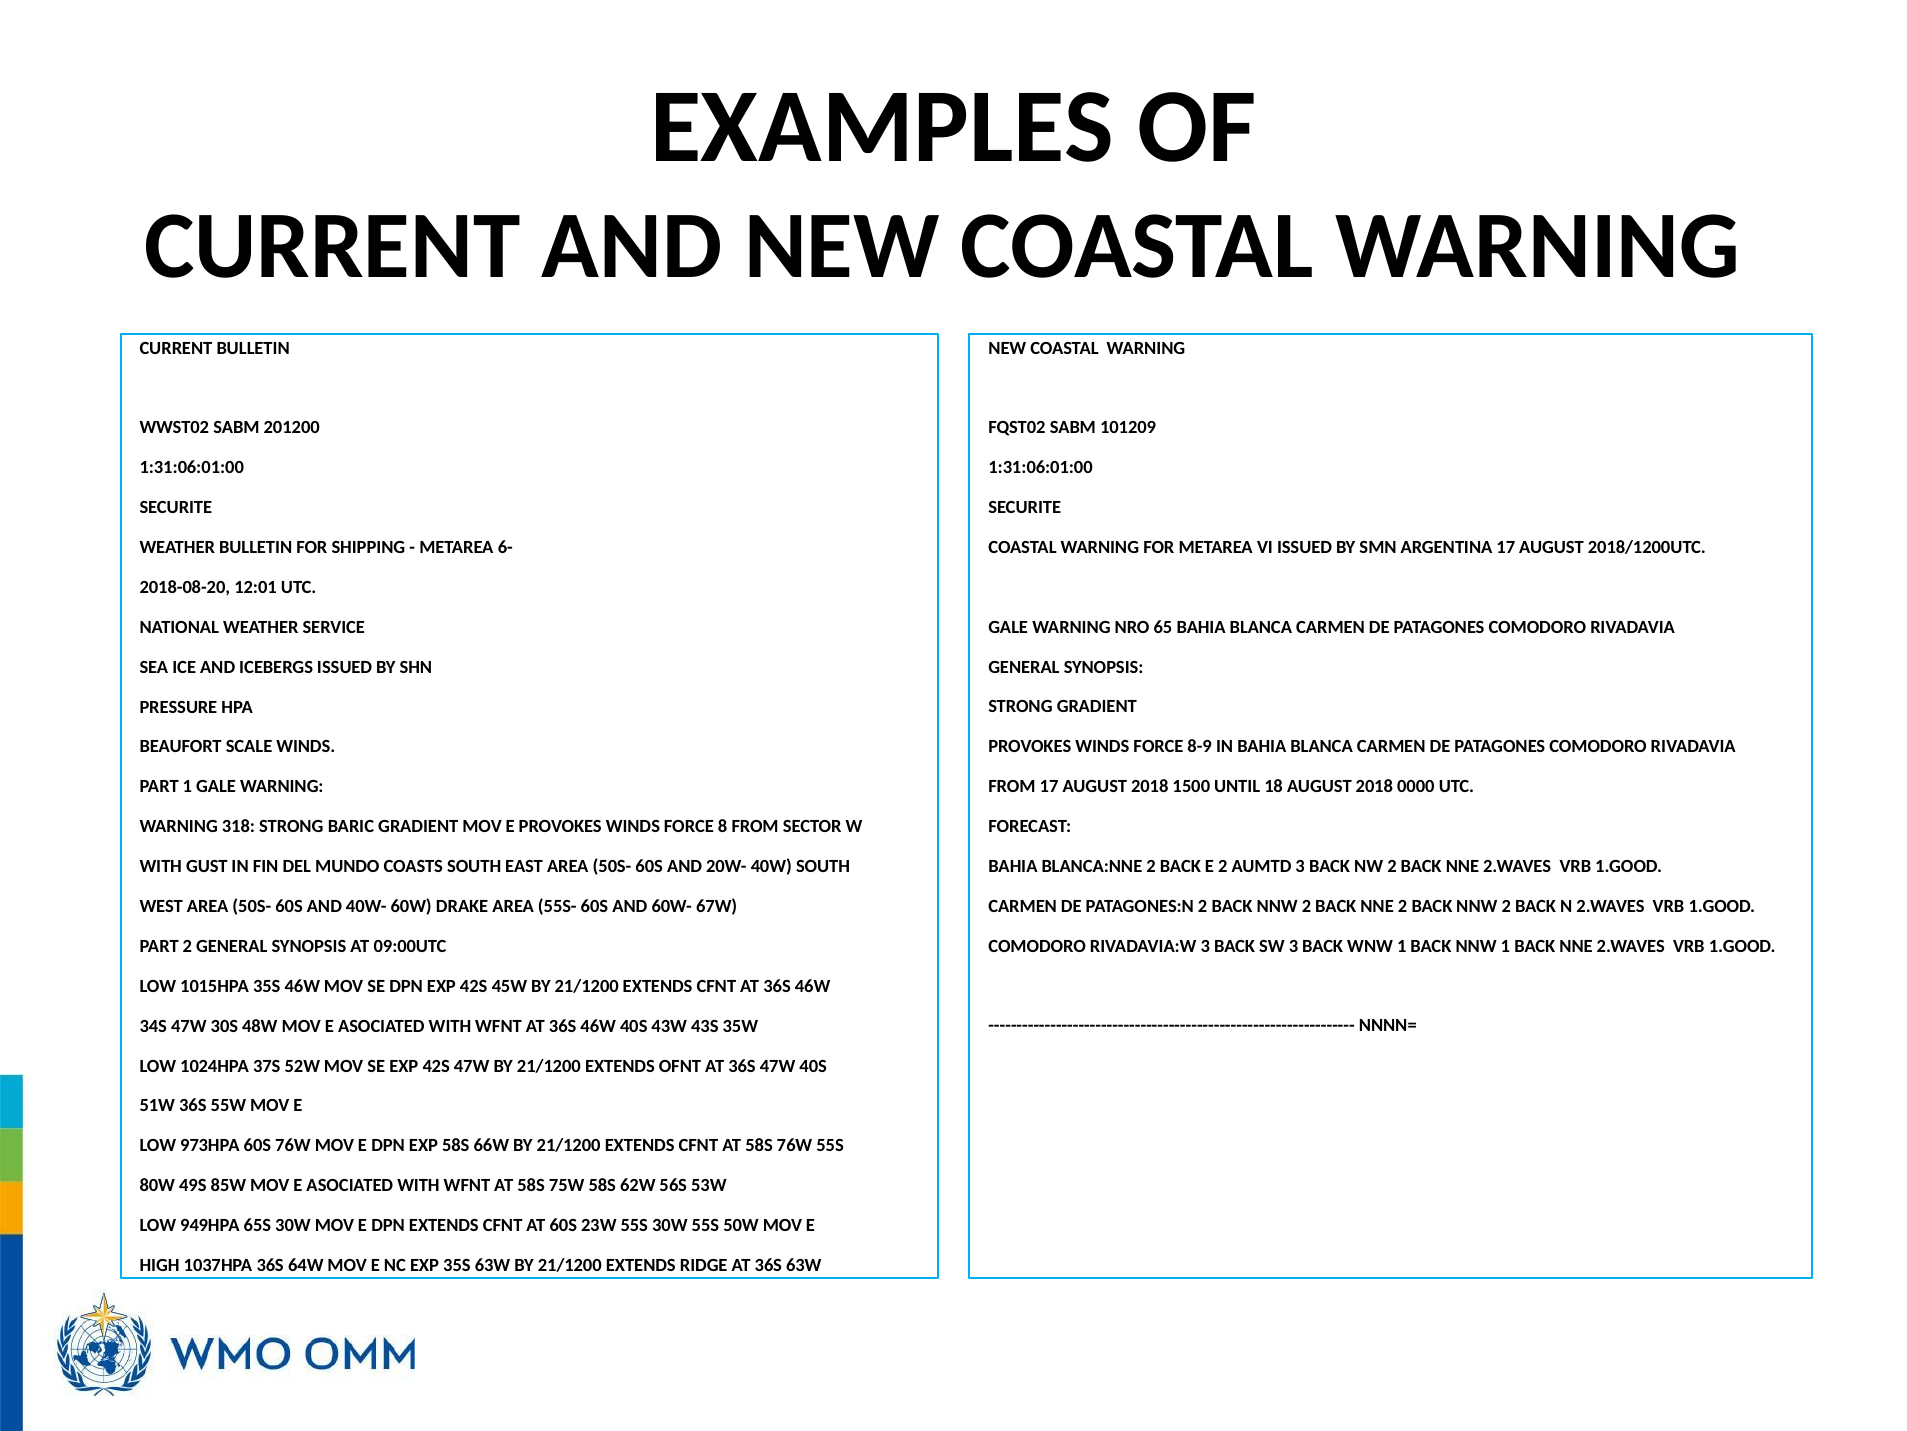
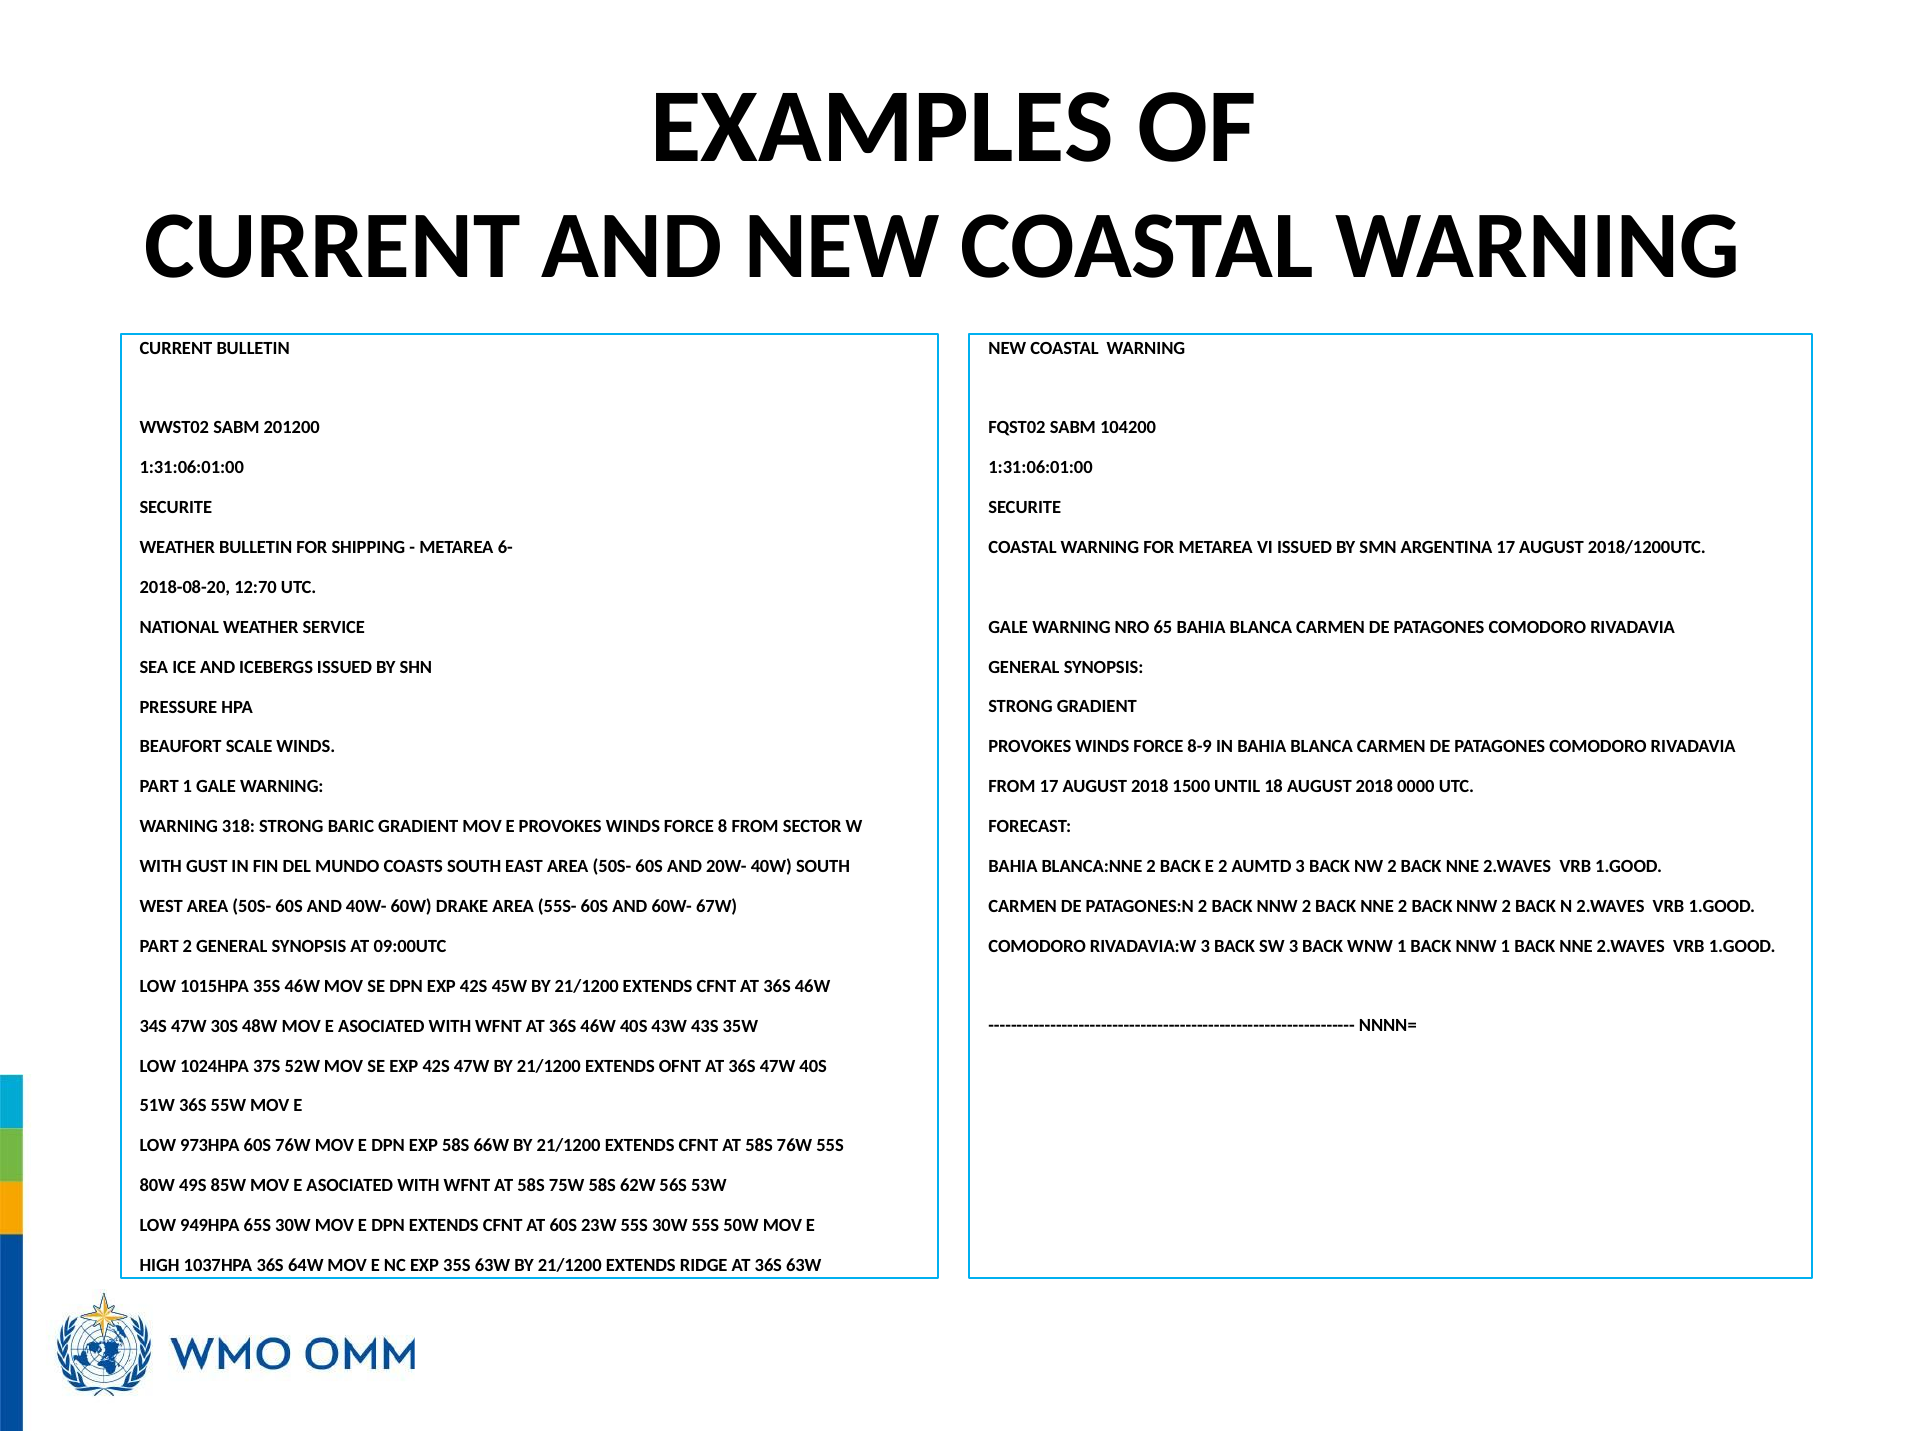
101209: 101209 -> 104200 (1128, 427)
12:01: 12:01 -> 12:70 (256, 587)
